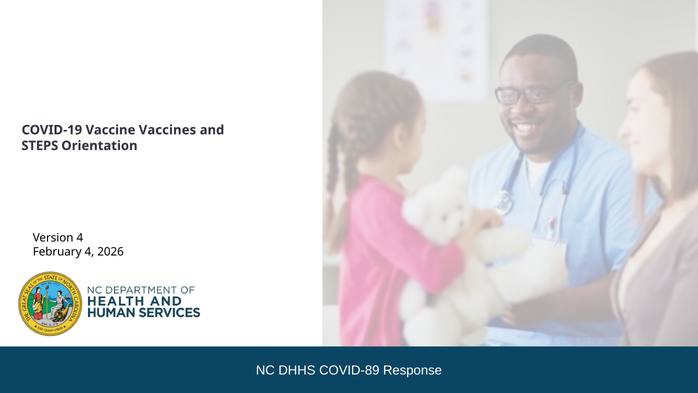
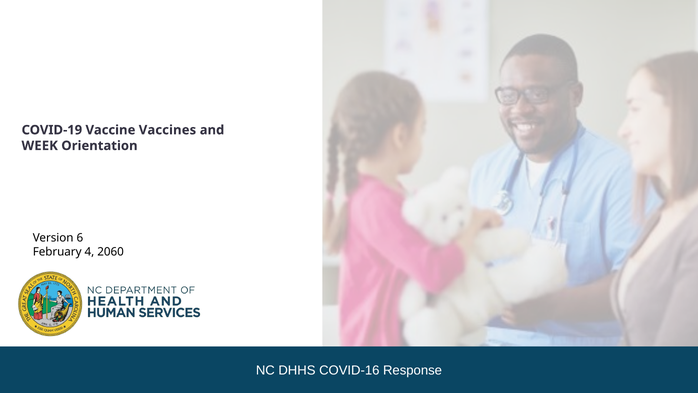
STEPS: STEPS -> WEEK (40, 146)
Version 4: 4 -> 6 (80, 238)
2026: 2026 -> 2060 (111, 252)
COVID-89: COVID-89 -> COVID-16 (349, 370)
